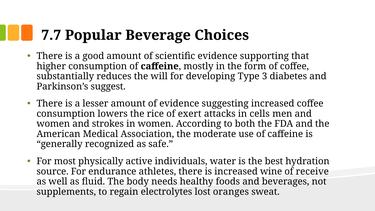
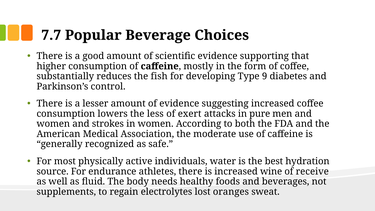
will: will -> fish (159, 76)
3: 3 -> 9 (265, 76)
suggest: suggest -> control (108, 86)
rice: rice -> less (155, 114)
cells: cells -> pure (260, 114)
